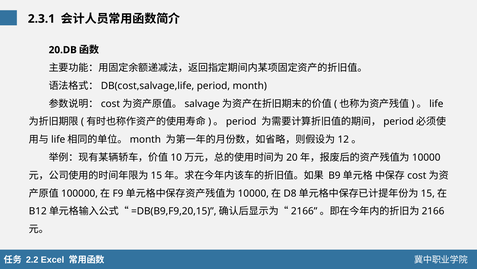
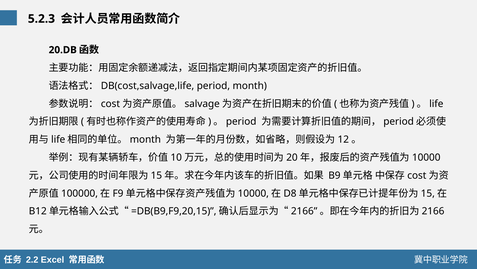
2.3.1: 2.3.1 -> 5.2.3 (41, 19)
